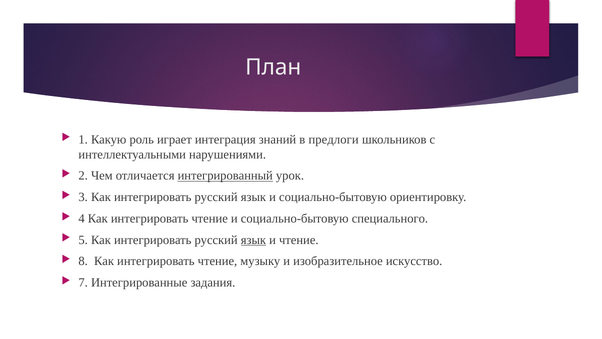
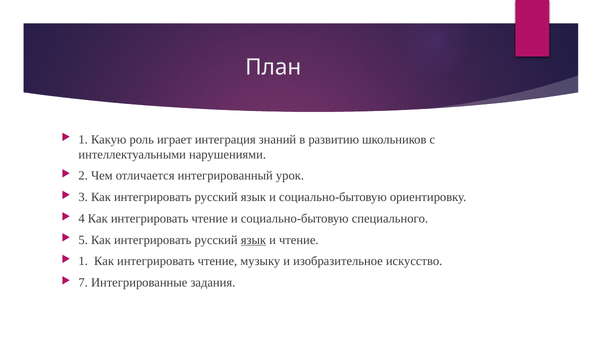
предлоги: предлоги -> развитию (334, 139)
интегрированный underline: present -> none (225, 176)
8: 8 -> 1 (83, 261)
